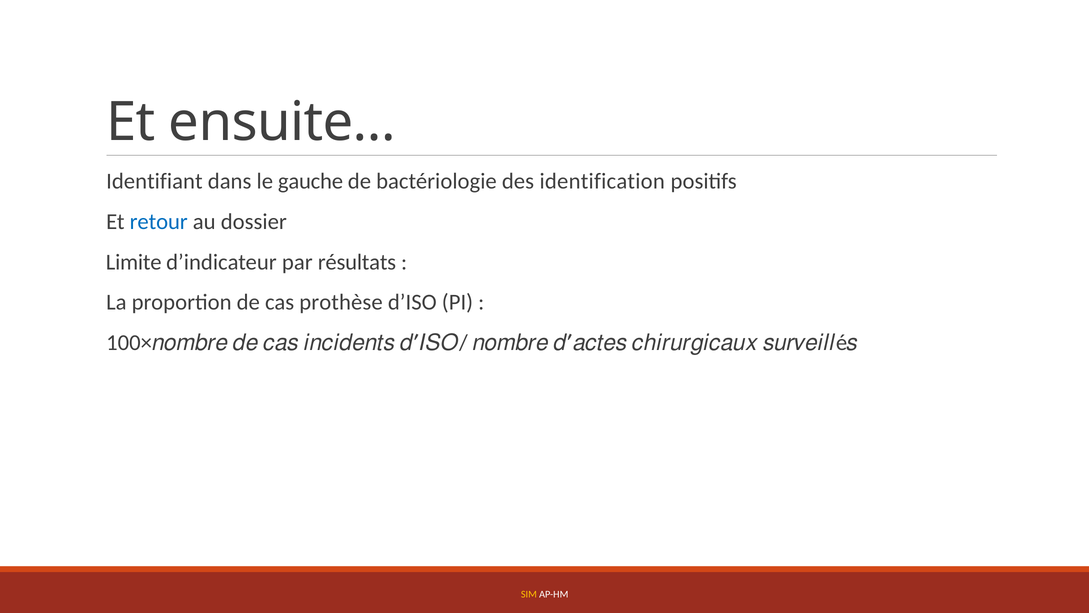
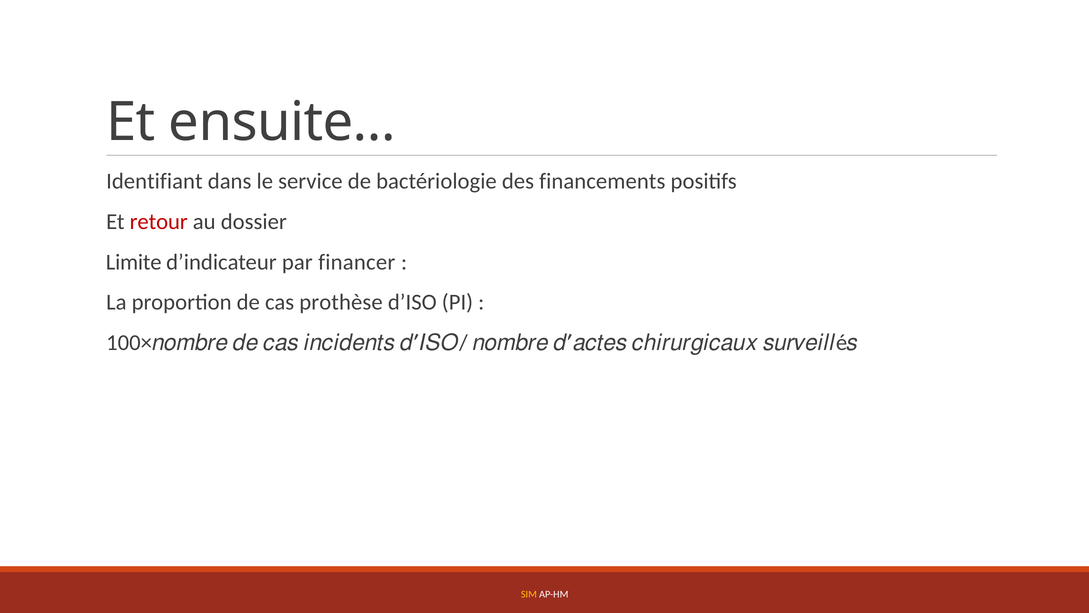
gauche: gauche -> service (310, 181)
identification: identification -> financements (602, 181)
retour colour: blue -> red (159, 221)
résultats: résultats -> financer (357, 262)
